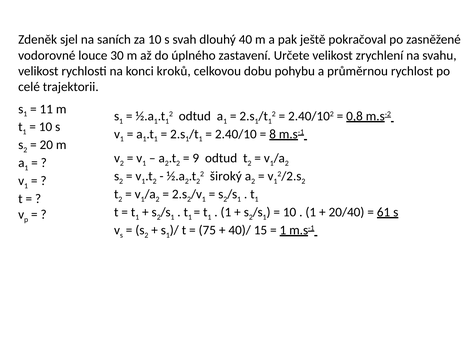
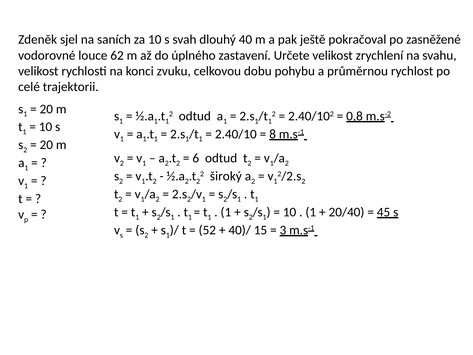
30: 30 -> 62 (117, 55)
kroků: kroků -> zvuku (174, 71)
11: 11 -> 20 (46, 109)
9: 9 -> 6 (196, 158)
61: 61 -> 45 (384, 212)
75: 75 -> 52 (207, 230)
1: 1 -> 3 (283, 230)
